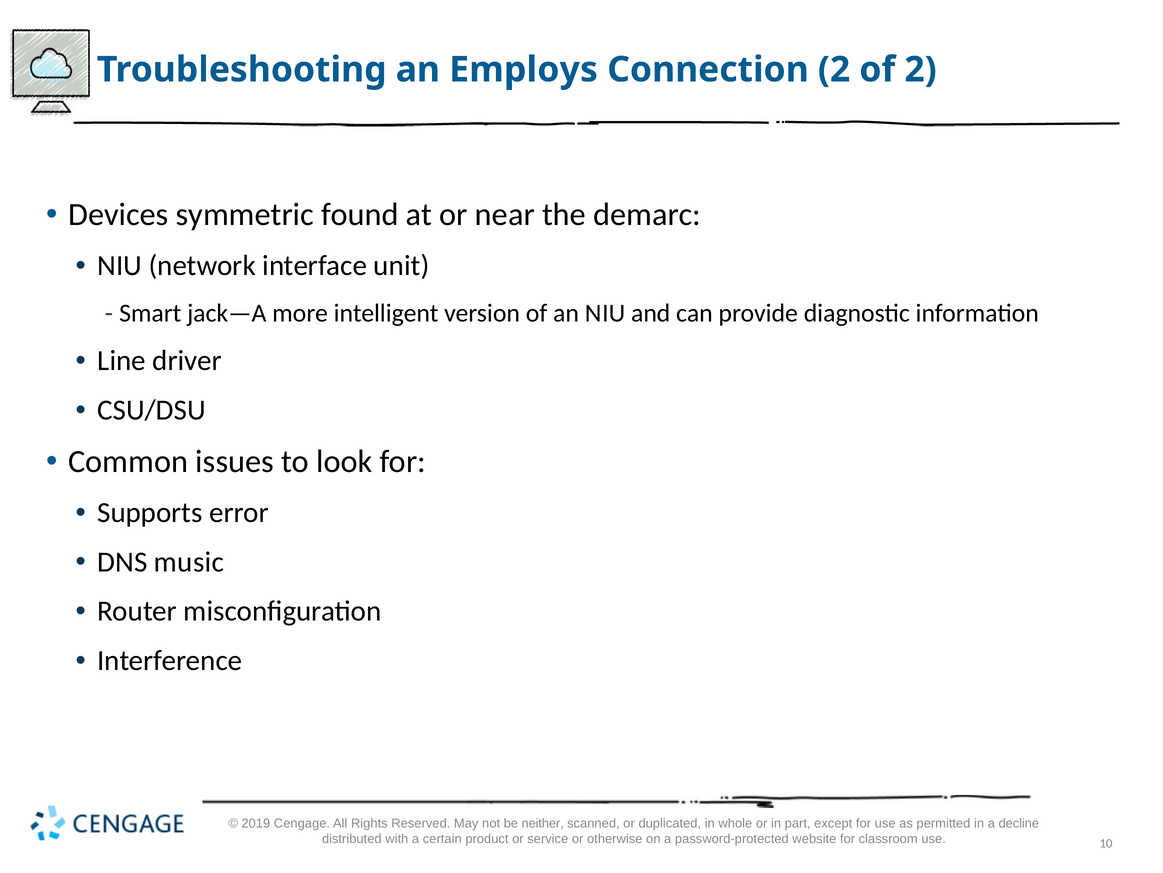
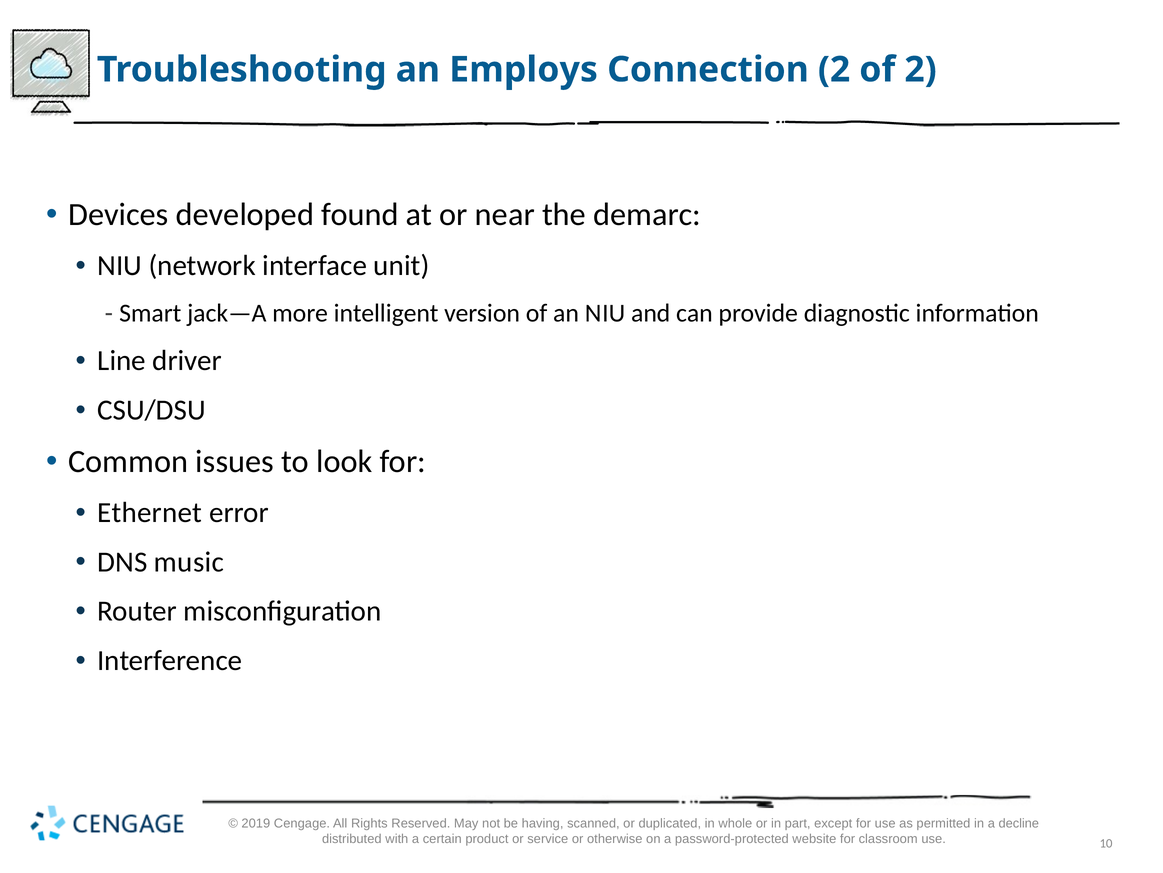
symmetric: symmetric -> developed (245, 215)
Supports: Supports -> Ethernet (150, 512)
neither: neither -> having (543, 823)
